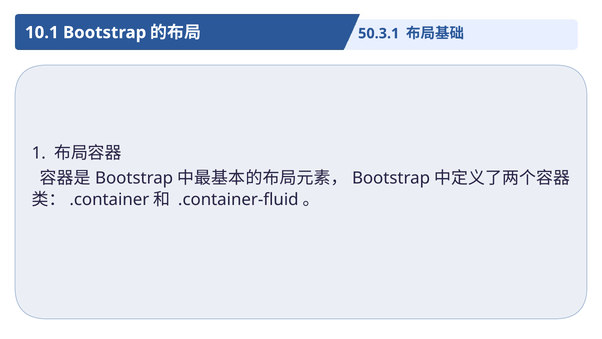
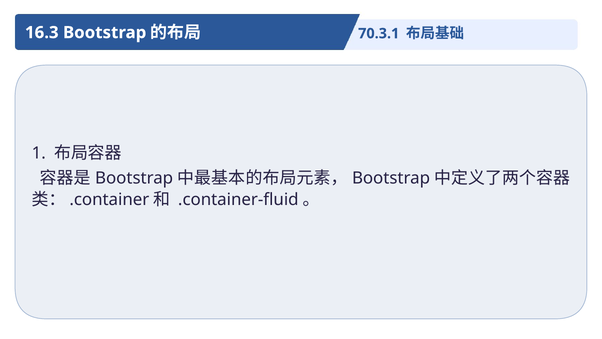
10.1: 10.1 -> 16.3 (42, 33)
50.3.1: 50.3.1 -> 70.3.1 (379, 33)
